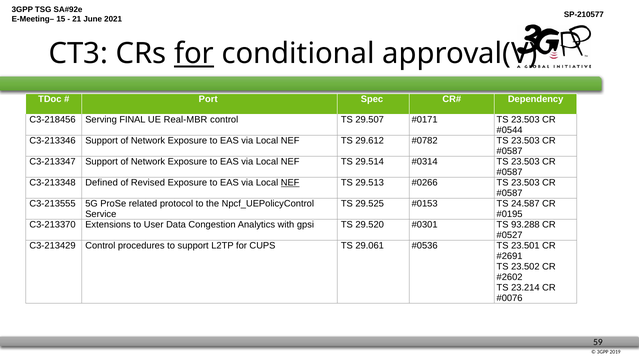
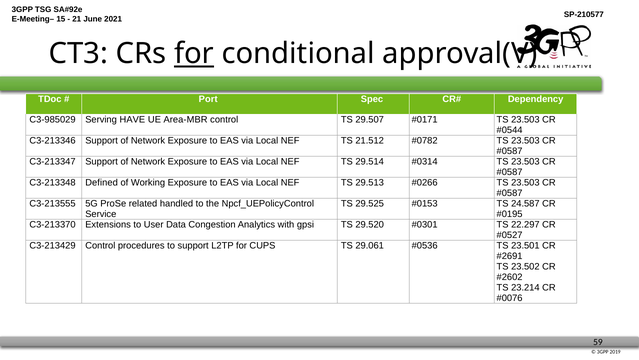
C3-218456: C3-218456 -> C3-985029 (53, 119)
FINAL: FINAL -> HAVE (132, 119)
Real-MBR: Real-MBR -> Area-MBR (186, 119)
29.612: 29.612 -> 21.512 (370, 140)
Revised: Revised -> Working (148, 182)
NEF underline: present -> none (290, 182)
protocol: protocol -> handled (177, 203)
93.288: 93.288 -> 22.297 (525, 224)
